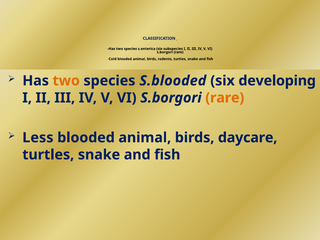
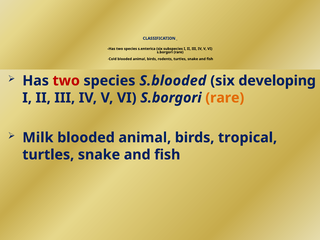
two colour: orange -> red (66, 81)
Less: Less -> Milk (38, 138)
daycare: daycare -> tropical (248, 138)
